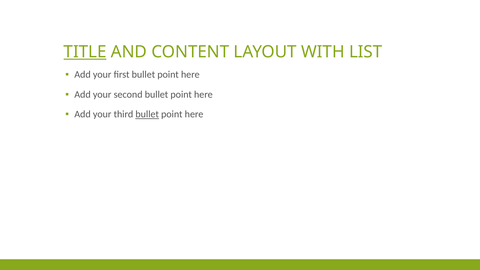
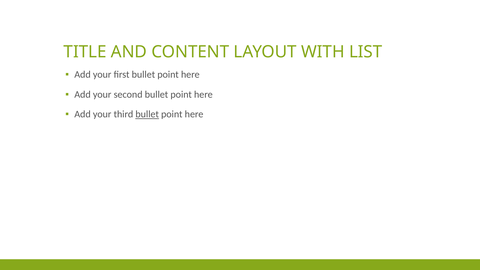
TITLE underline: present -> none (85, 52)
